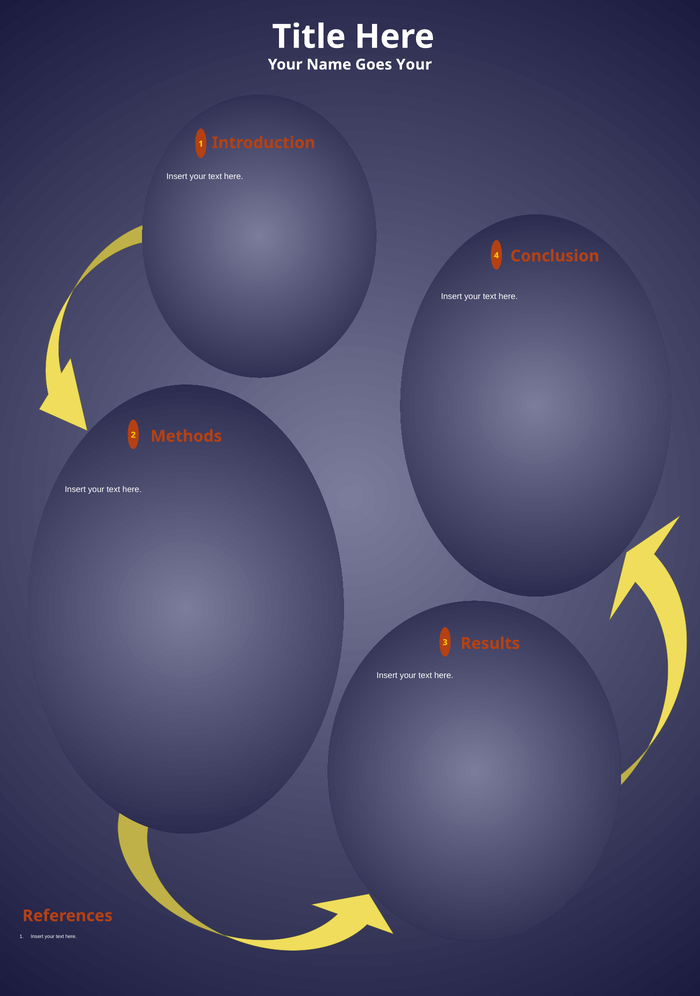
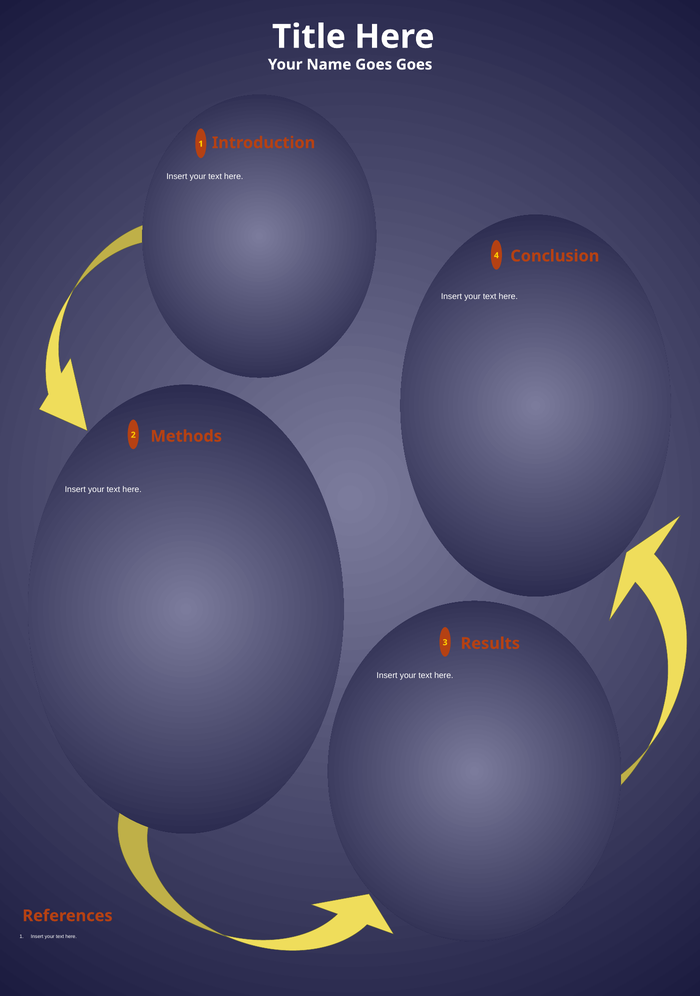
Goes Your: Your -> Goes (414, 65)
